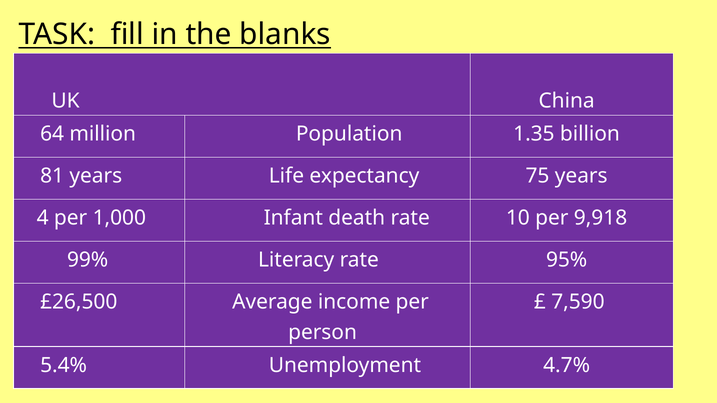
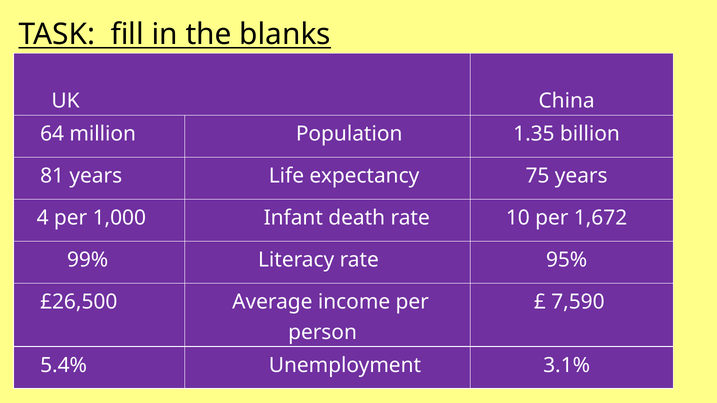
9,918: 9,918 -> 1,672 (601, 218)
4.7%: 4.7% -> 3.1% (567, 365)
